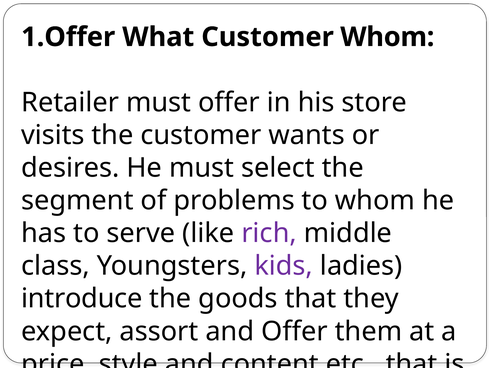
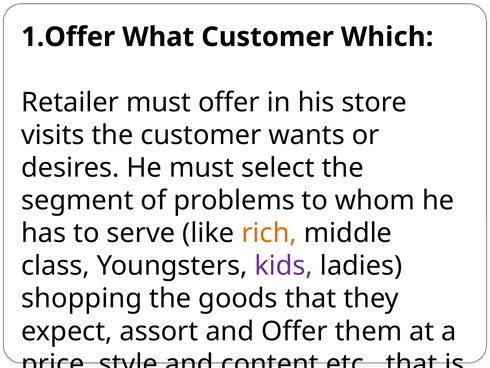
Customer Whom: Whom -> Which (387, 37)
rich colour: purple -> orange (269, 233)
introduce: introduce -> shopping (82, 298)
